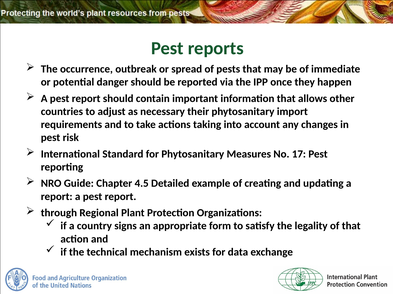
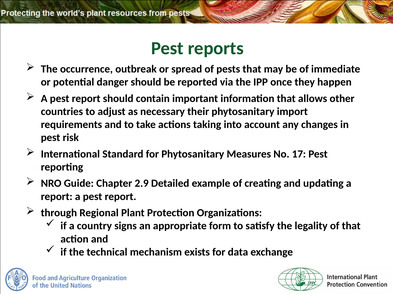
4.5: 4.5 -> 2.9 (142, 184)
